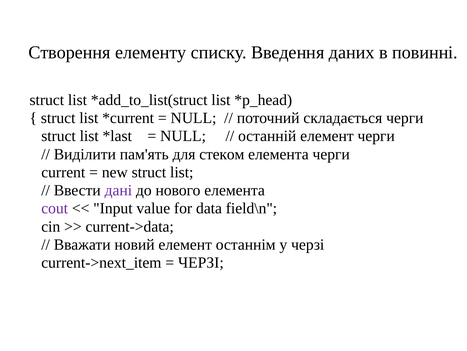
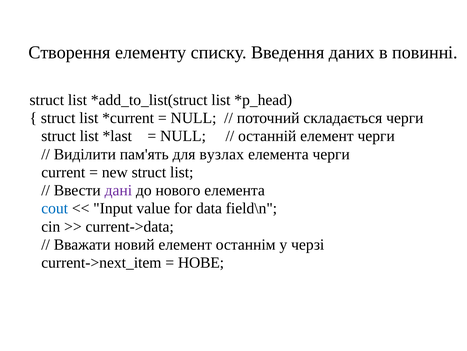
стеком: стеком -> вузлах (222, 154)
cout colour: purple -> blue (55, 208)
ЧЕРЗІ: ЧЕРЗІ -> НОВЕ (201, 262)
